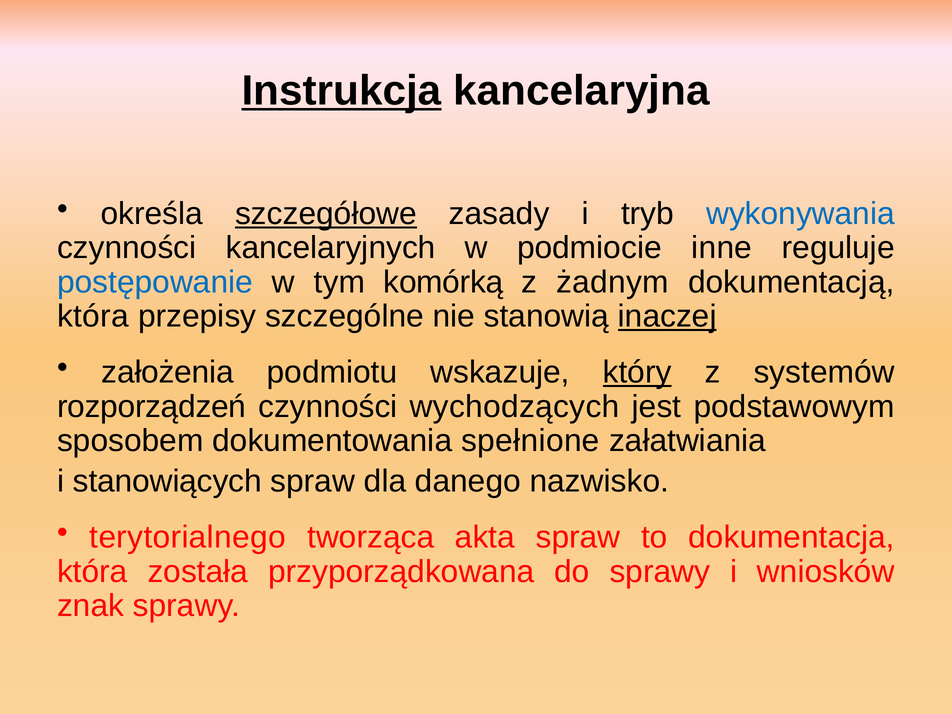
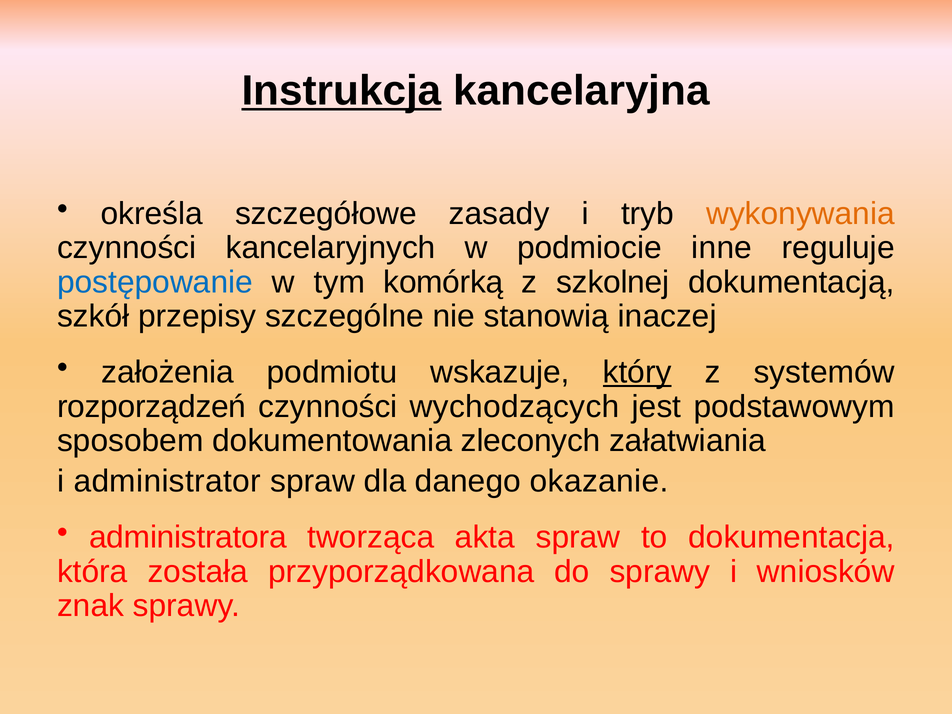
szczegółowe underline: present -> none (326, 214)
wykonywania colour: blue -> orange (800, 214)
żadnym: żadnym -> szkolnej (613, 282)
która: która -> szkół (93, 317)
inaczej underline: present -> none (667, 317)
spełnione: spełnione -> zleconych (531, 441)
stanowiących: stanowiących -> administrator (167, 481)
nazwisko: nazwisko -> okazanie (599, 481)
terytorialnego: terytorialnego -> administratora (188, 537)
